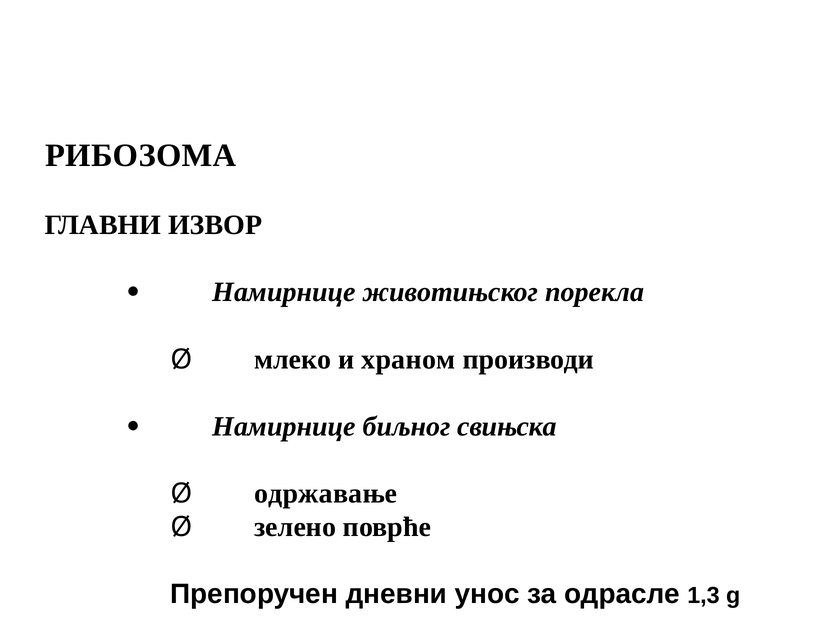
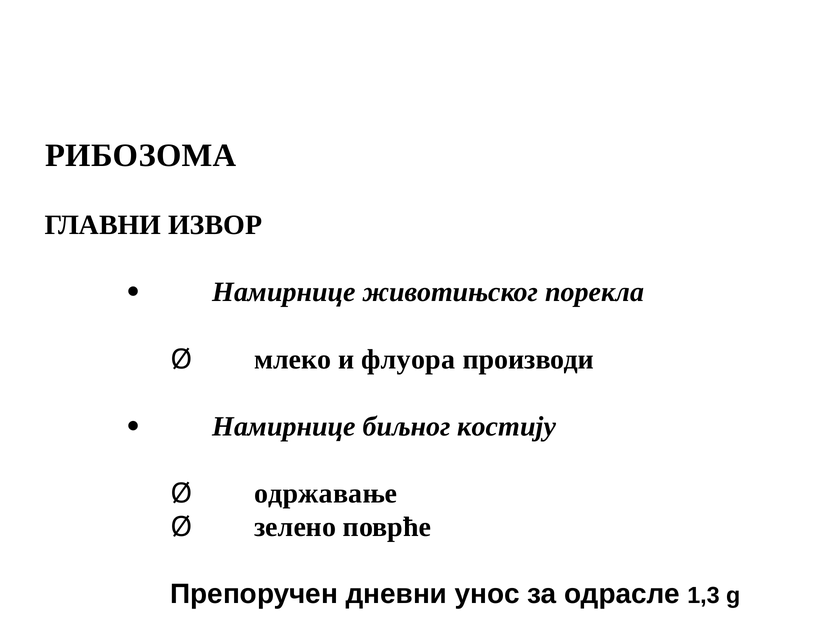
храном: храном -> флуора (408, 359)
свињска: свињска -> костију (507, 427)
